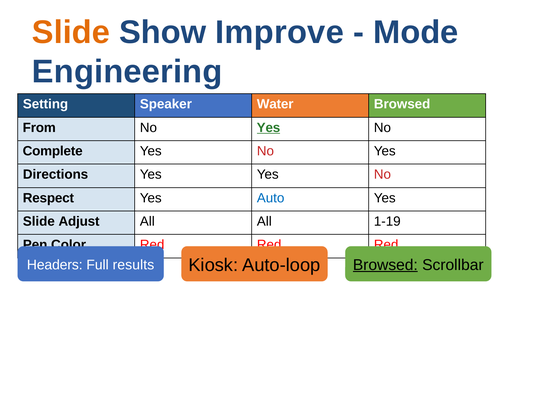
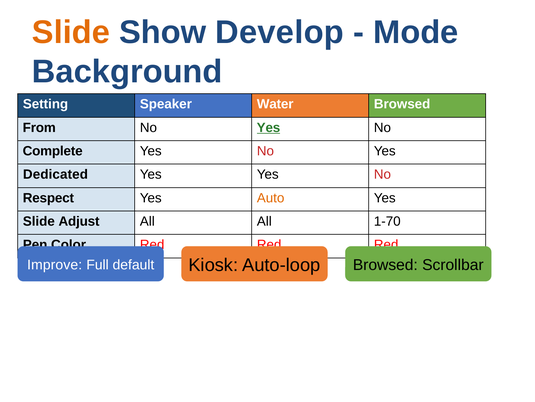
Improve: Improve -> Develop (280, 32)
Engineering: Engineering -> Background (127, 71)
Directions: Directions -> Dedicated (55, 174)
Auto colour: blue -> orange (271, 198)
1-19: 1-19 -> 1-70 (387, 221)
Headers: Headers -> Improve (55, 264)
results: results -> default (133, 264)
Browsed underline: present -> none (385, 264)
